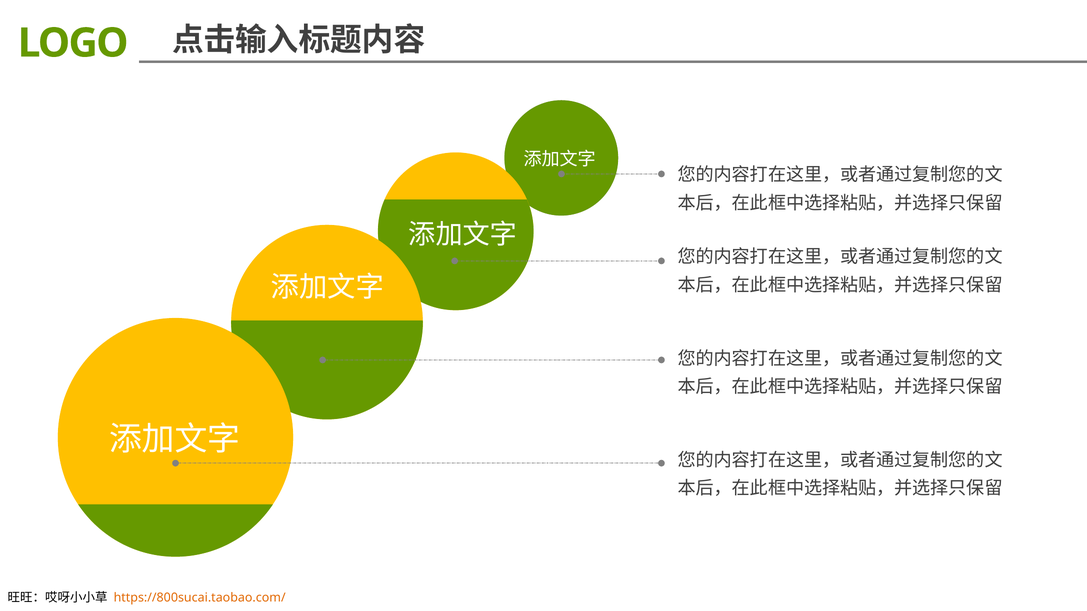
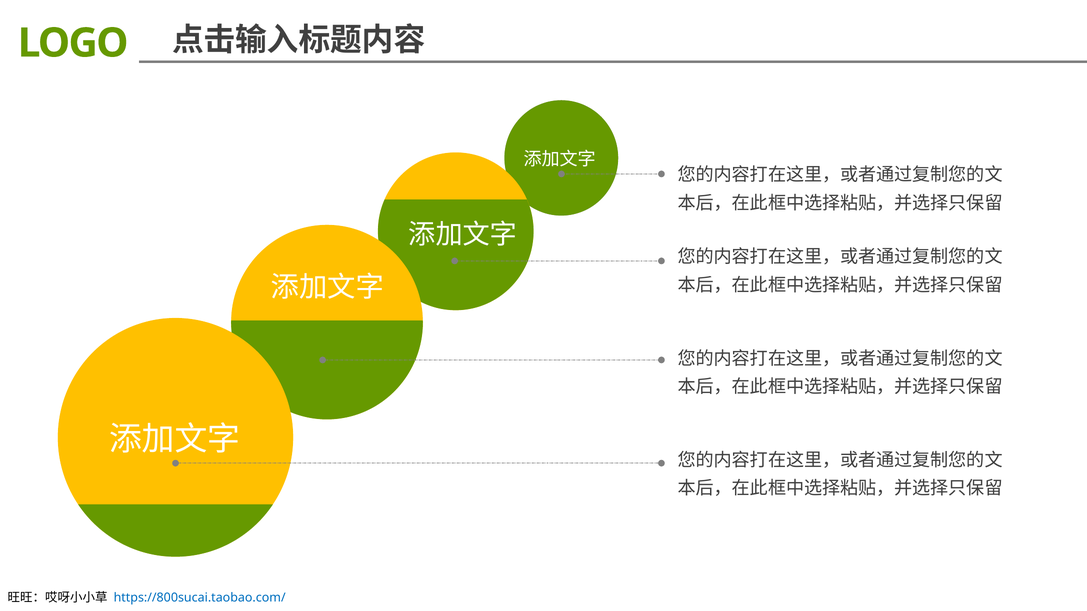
https://800sucai.taobao.com/ colour: orange -> blue (200, 598)
